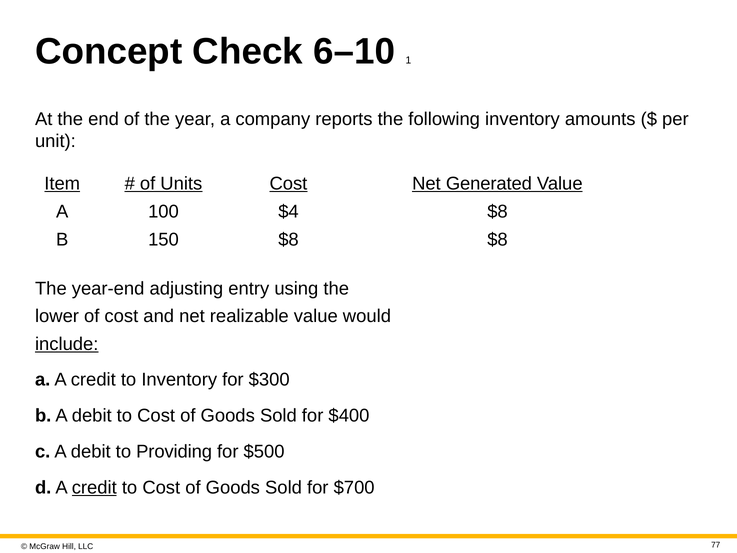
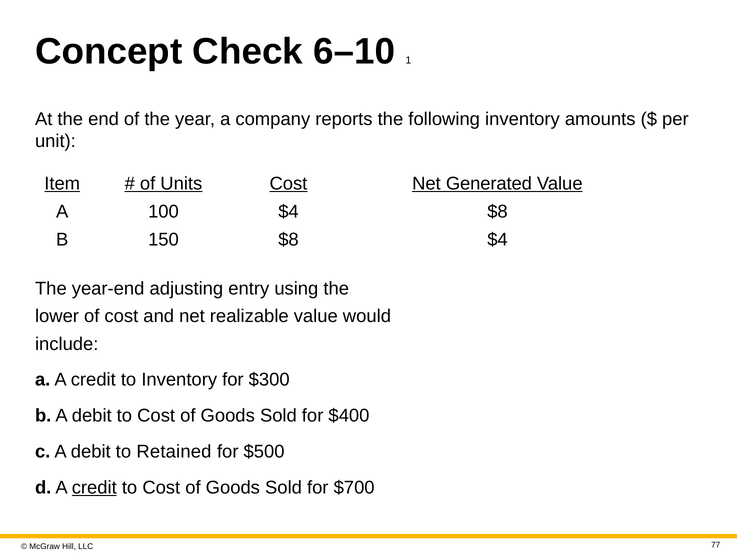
$8 $8: $8 -> $4 (497, 240)
include underline: present -> none (67, 344)
Providing: Providing -> Retained (174, 451)
